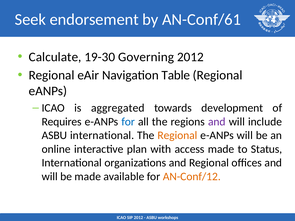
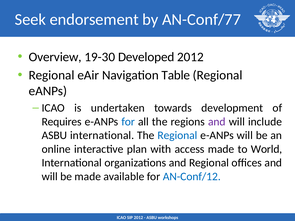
AN-Conf/61: AN-Conf/61 -> AN-Conf/77 (202, 20)
Calculate: Calculate -> Overview (55, 57)
Governing: Governing -> Developed (146, 57)
aggregated: aggregated -> undertaken (118, 108)
Regional colour: orange -> blue (177, 136)
Status: Status -> World (267, 149)
AN-Conf/12 colour: orange -> blue (192, 177)
